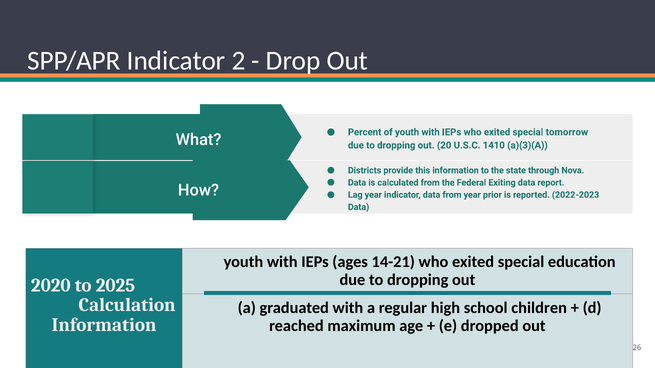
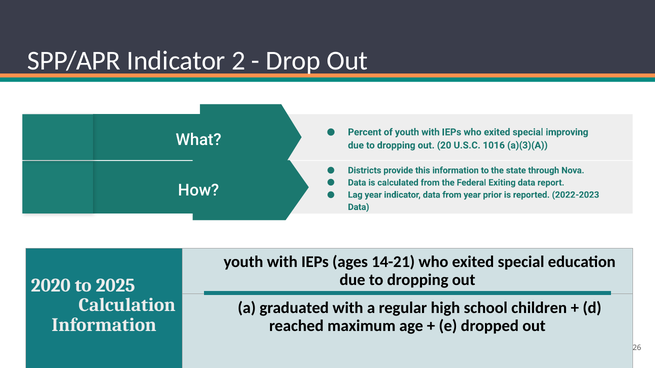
tomorrow: tomorrow -> improving (567, 132)
1410: 1410 -> 1016 (494, 145)
